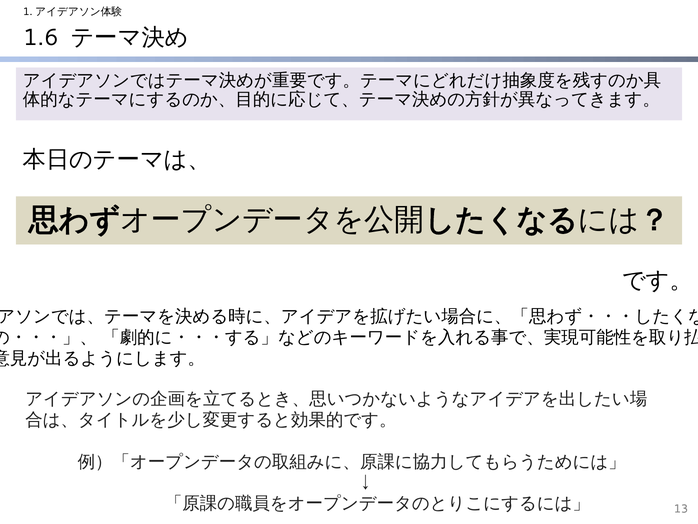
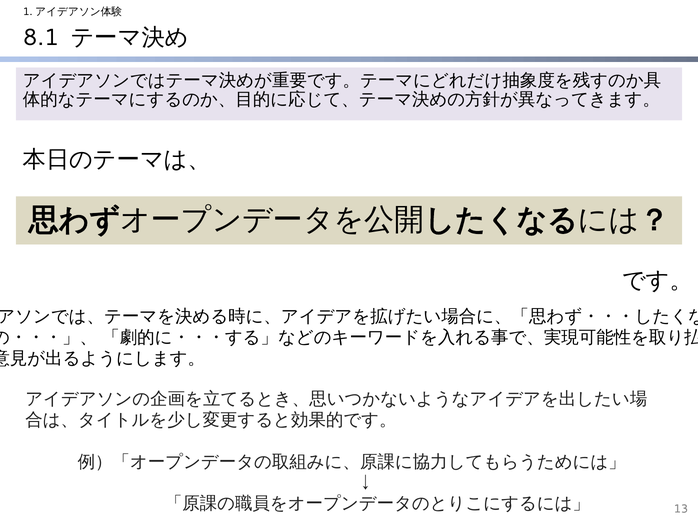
1.6: 1.6 -> 8.1 (41, 38)
